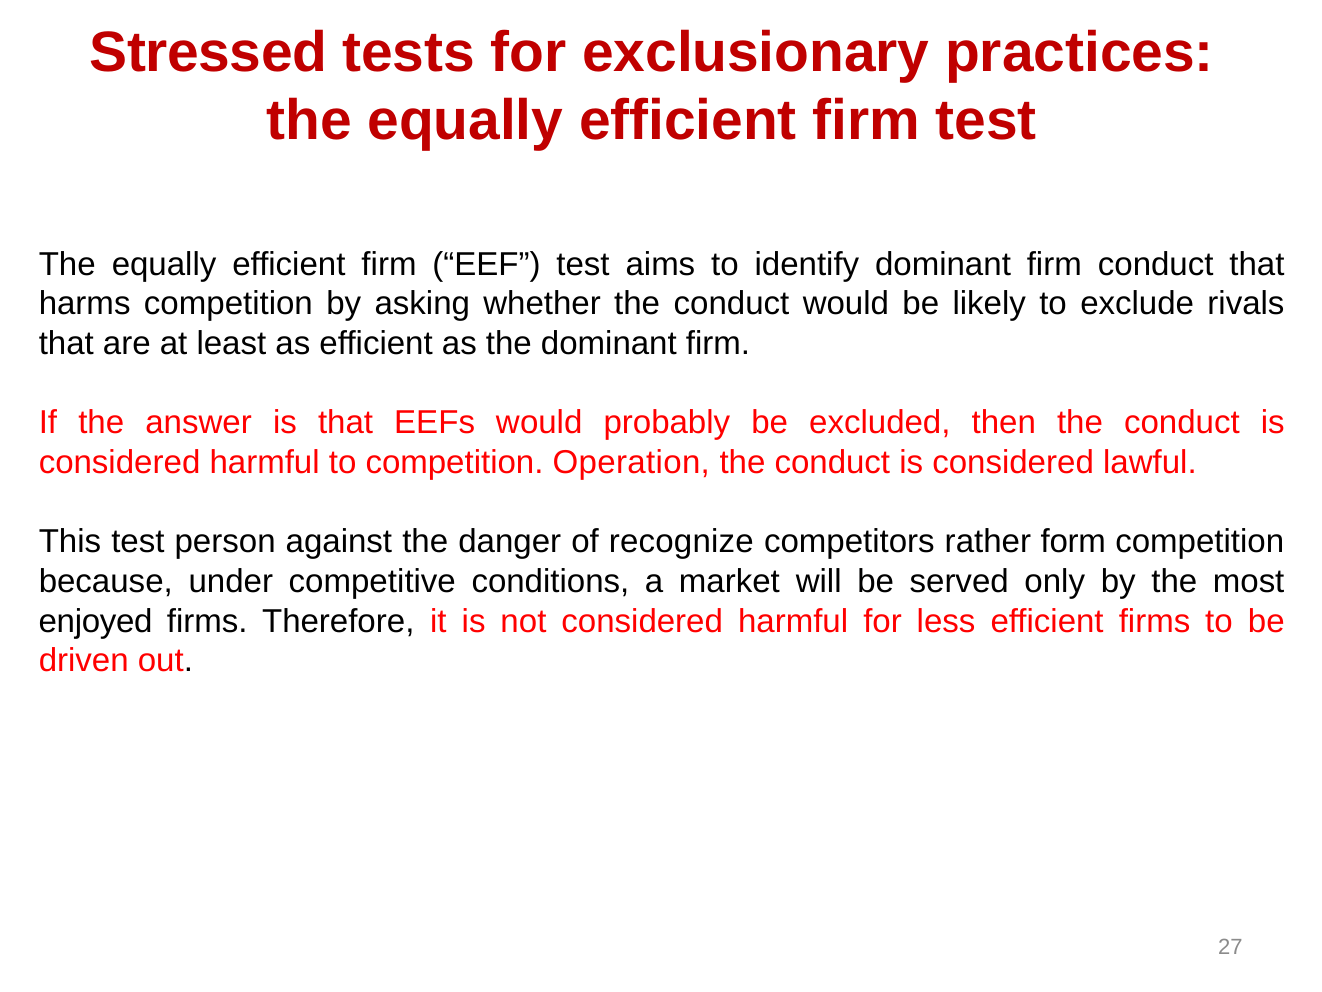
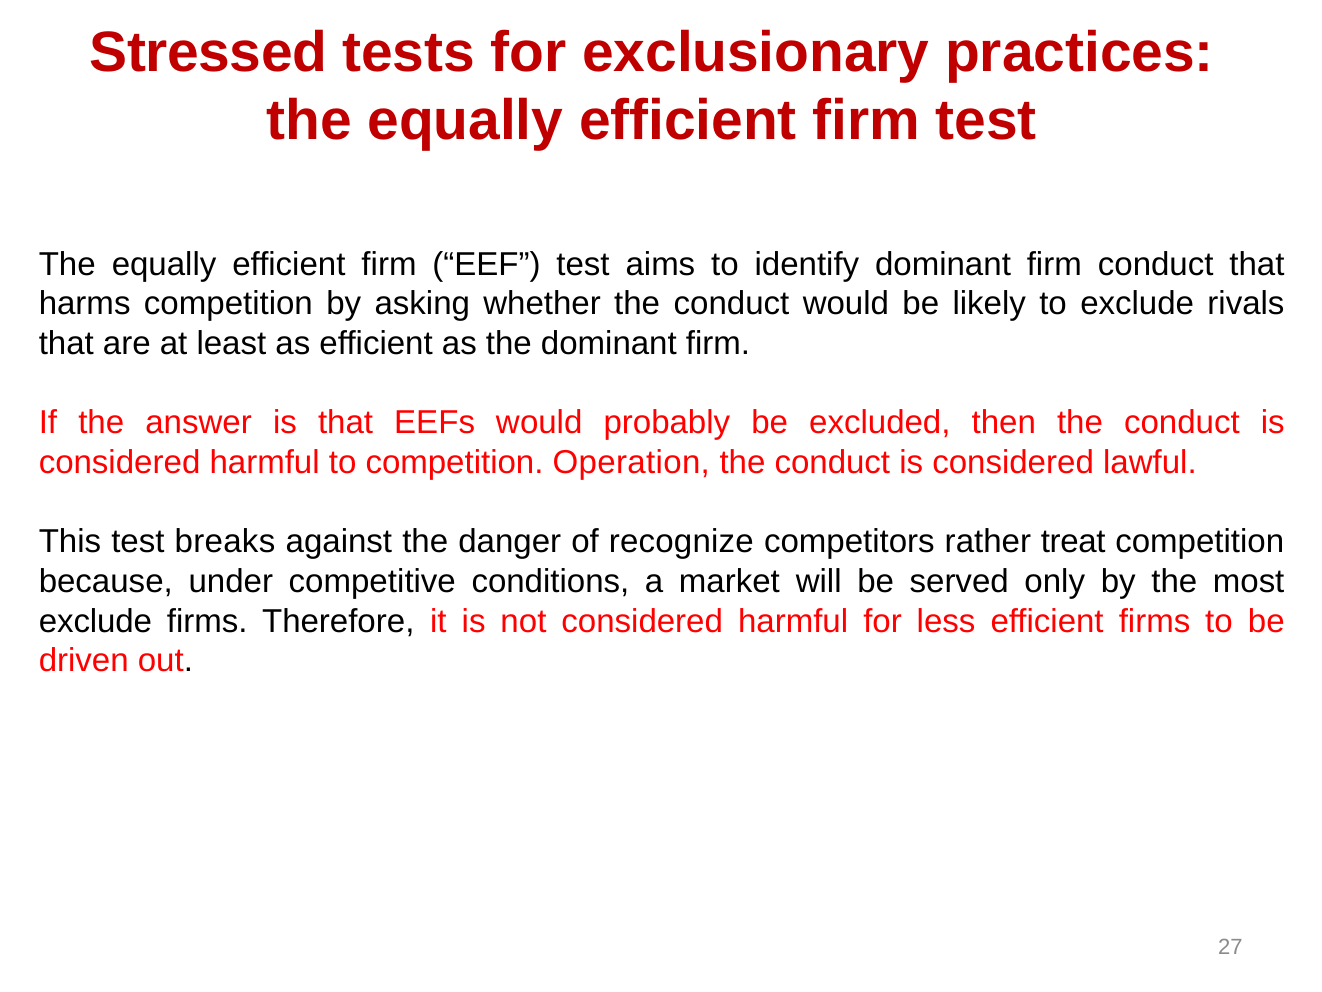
person: person -> breaks (225, 542)
form: form -> treat (1073, 542)
enjoyed: enjoyed -> exclude (95, 621)
